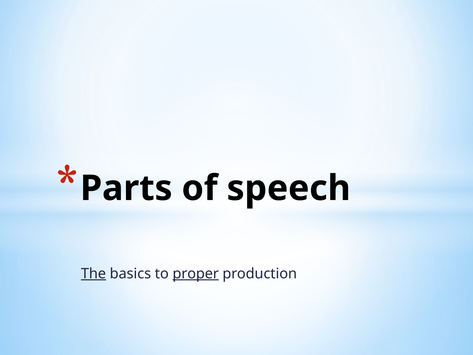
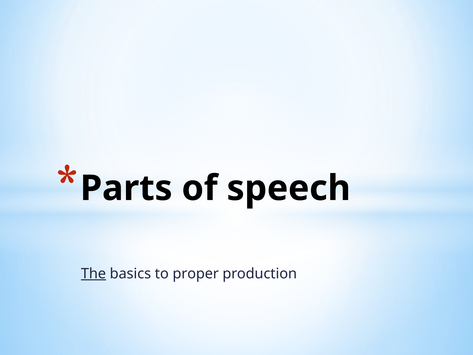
proper underline: present -> none (196, 273)
